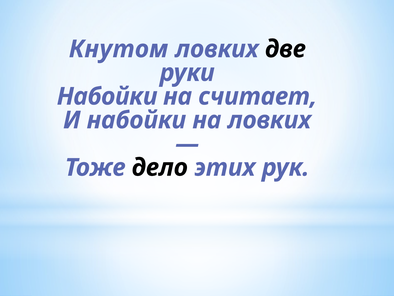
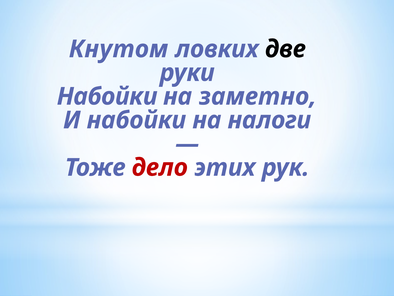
считает: считает -> заметно (258, 96)
на ловких: ловких -> налоги (269, 120)
дело colour: black -> red (160, 167)
